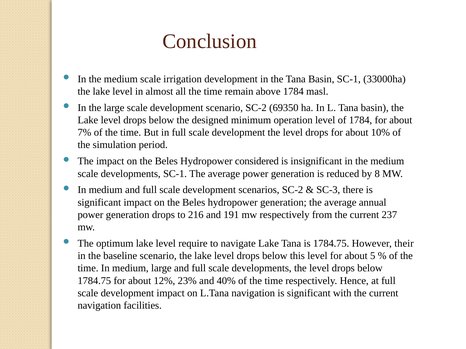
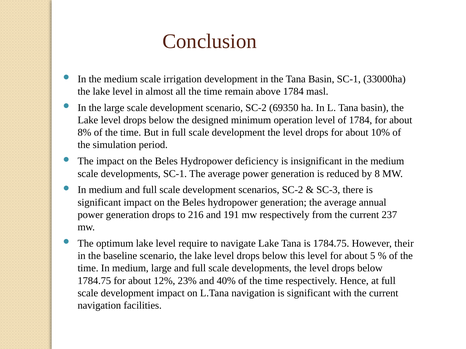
7%: 7% -> 8% (84, 133)
considered: considered -> deficiency (257, 161)
